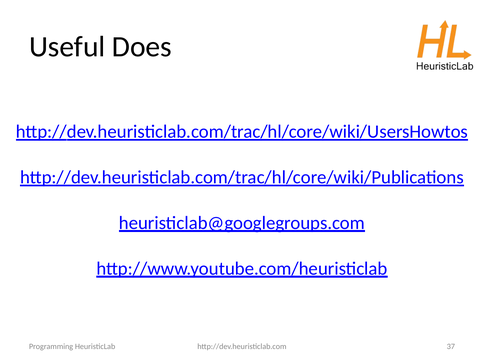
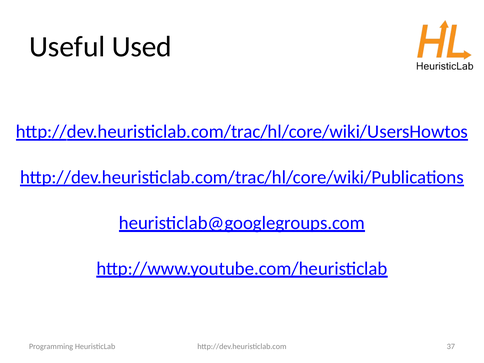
Does: Does -> Used (142, 47)
